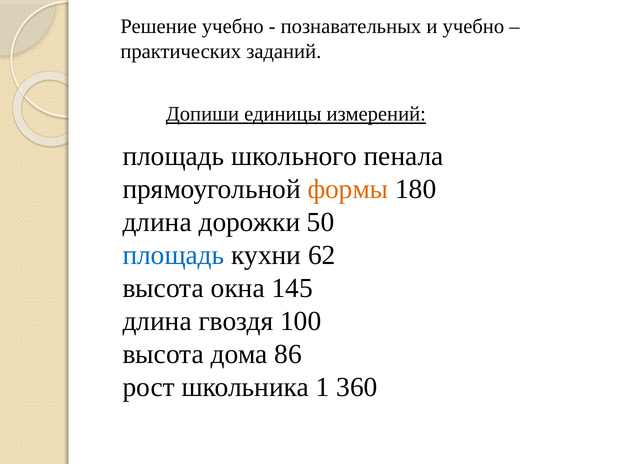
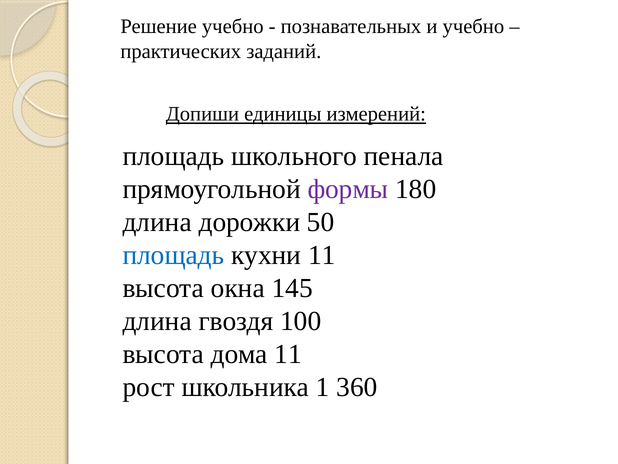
формы colour: orange -> purple (348, 189)
кухни 62: 62 -> 11 (322, 255)
дома 86: 86 -> 11 (288, 354)
